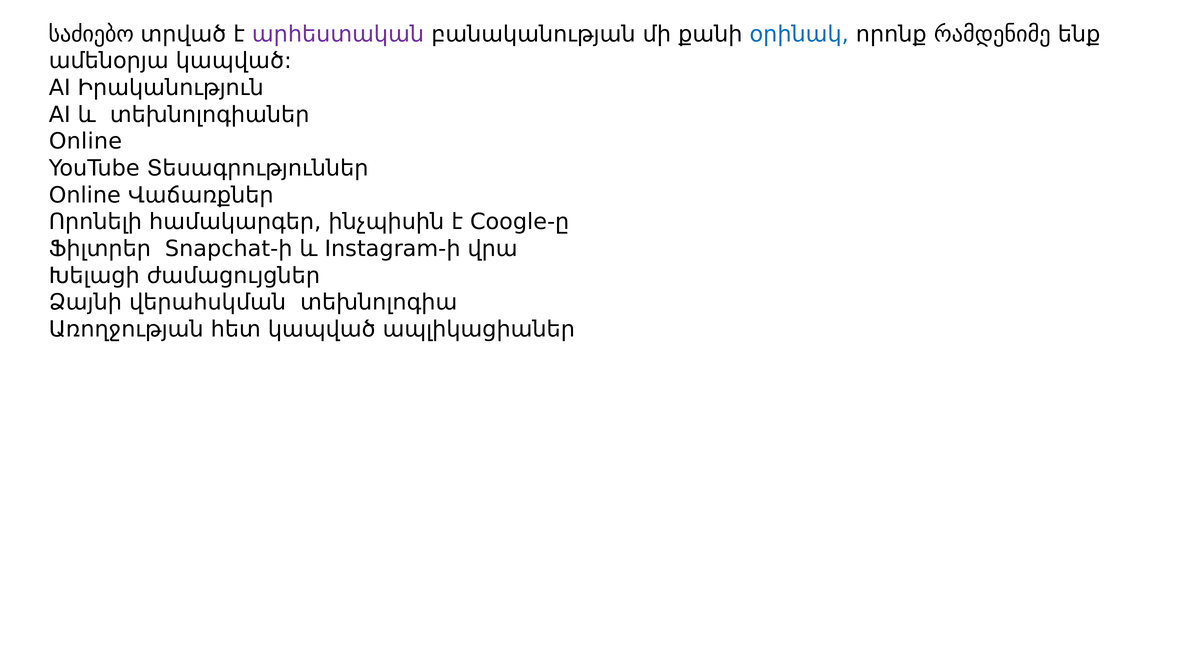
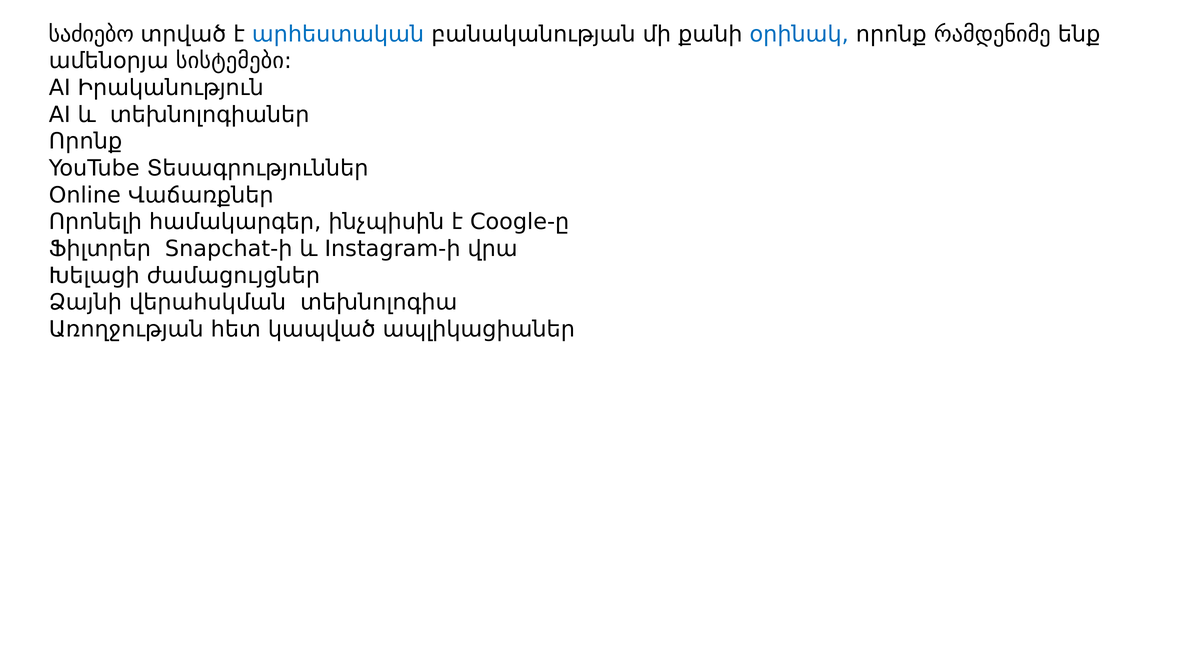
արհեստական colour: purple -> blue (338, 34)
ամենօրյա կապված: կապված -> სისტემები (234, 61)
Online: Online -> Որոնք (86, 142)
